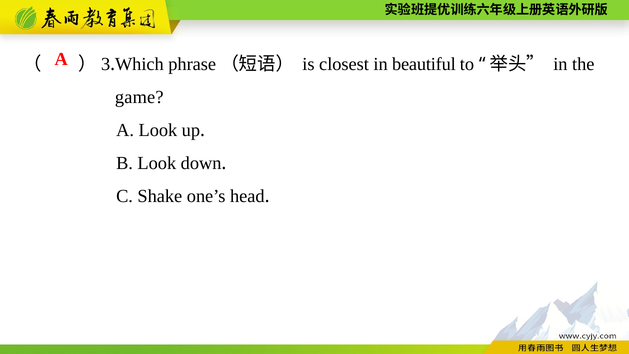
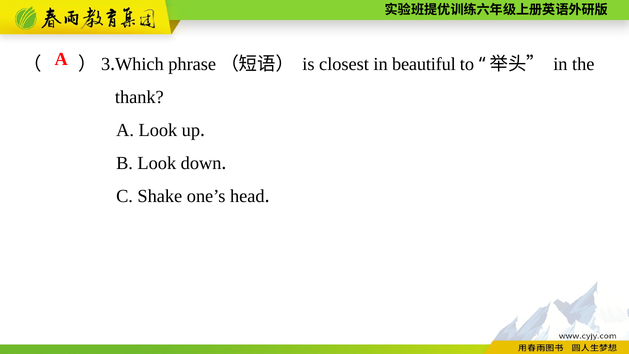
game: game -> thank (139, 97)
